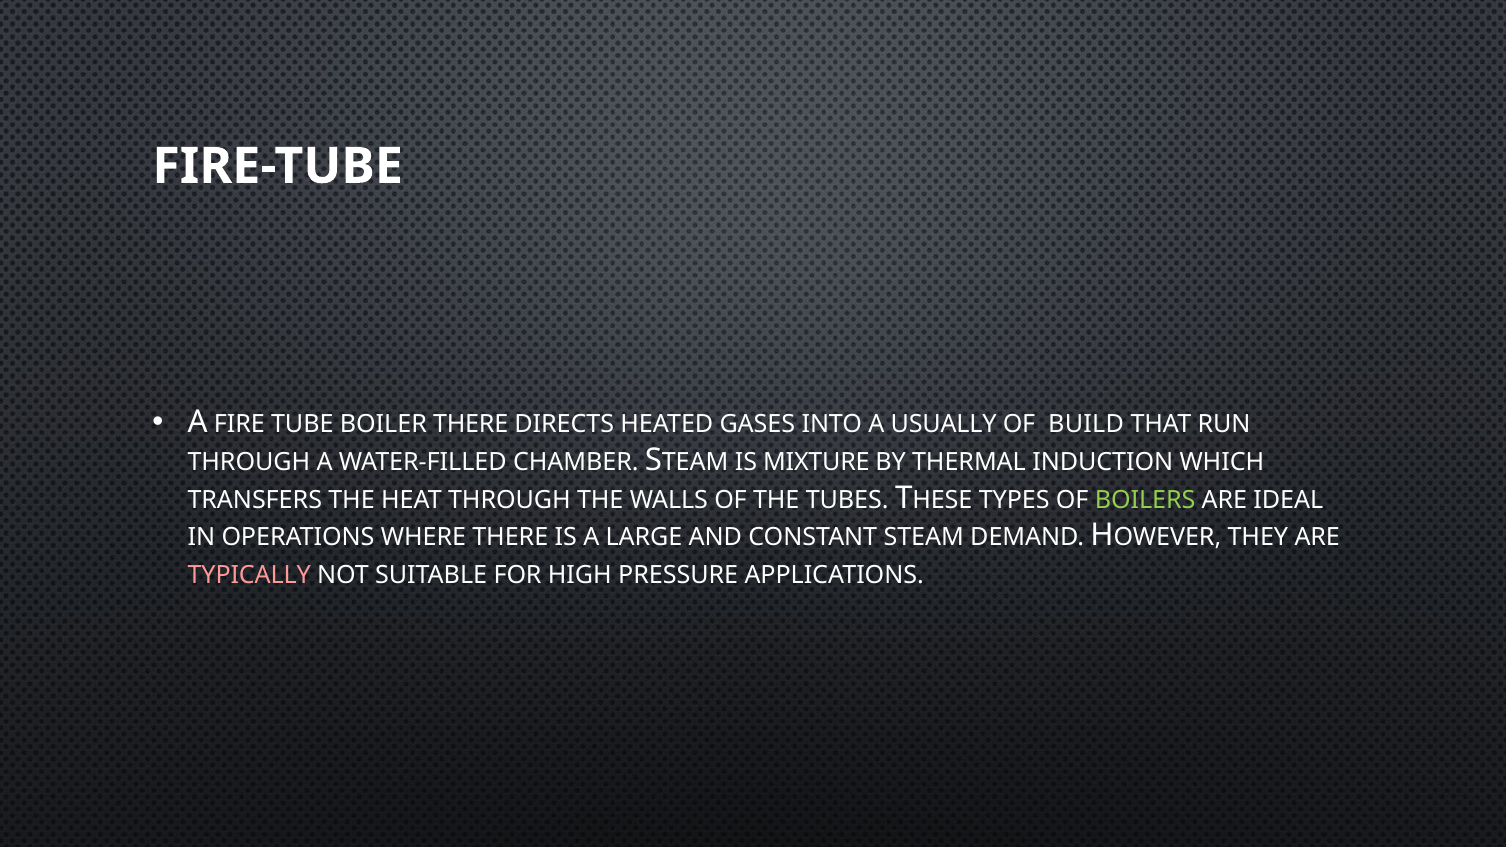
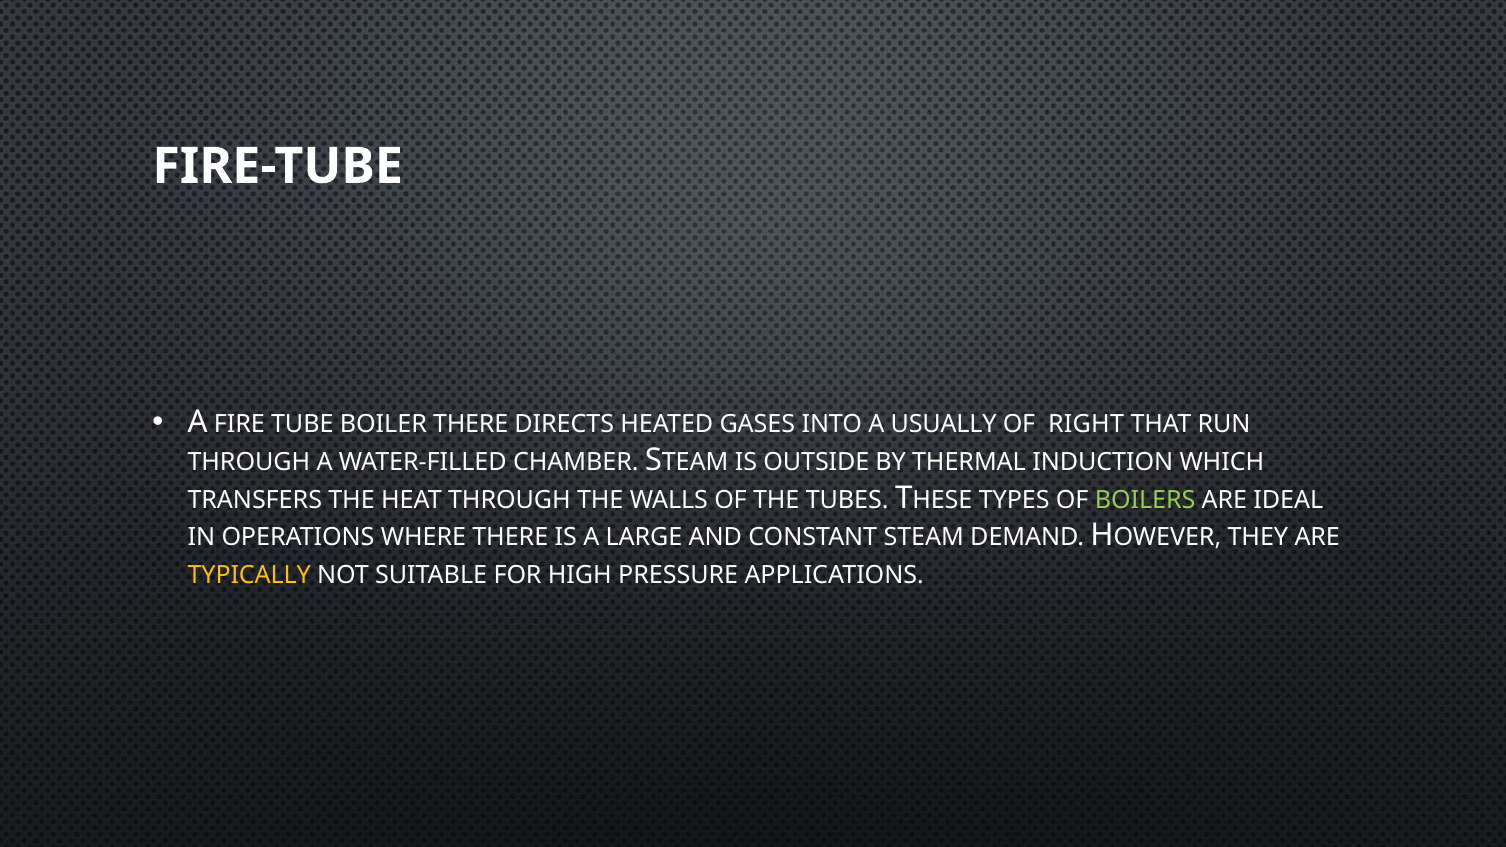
BUILD: BUILD -> RIGHT (1086, 425)
MIXTURE: MIXTURE -> OUTSIDE (816, 462)
TYPICALLY colour: pink -> yellow (249, 575)
